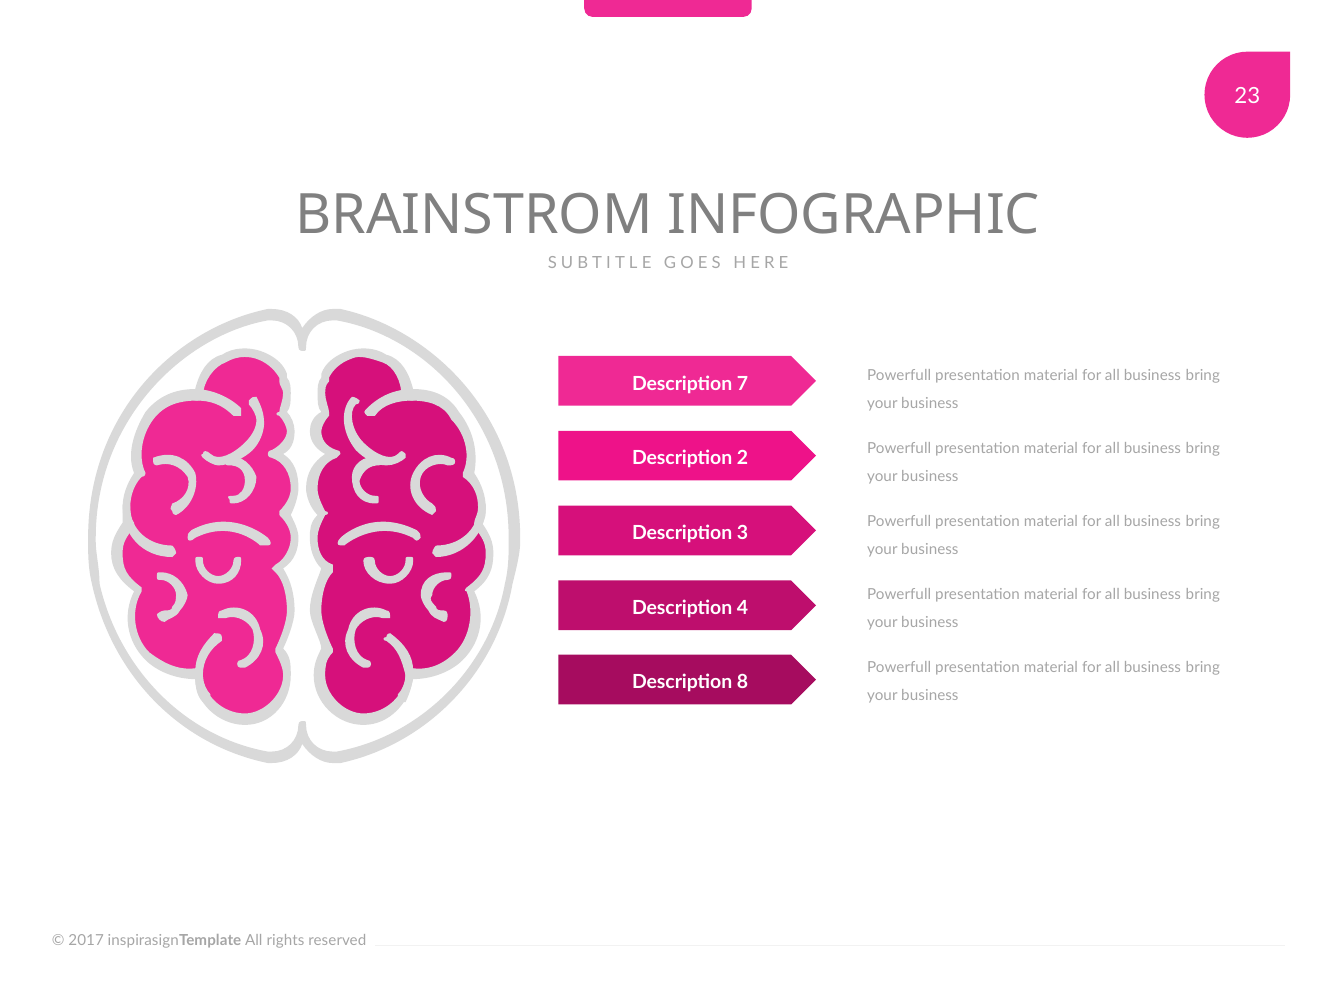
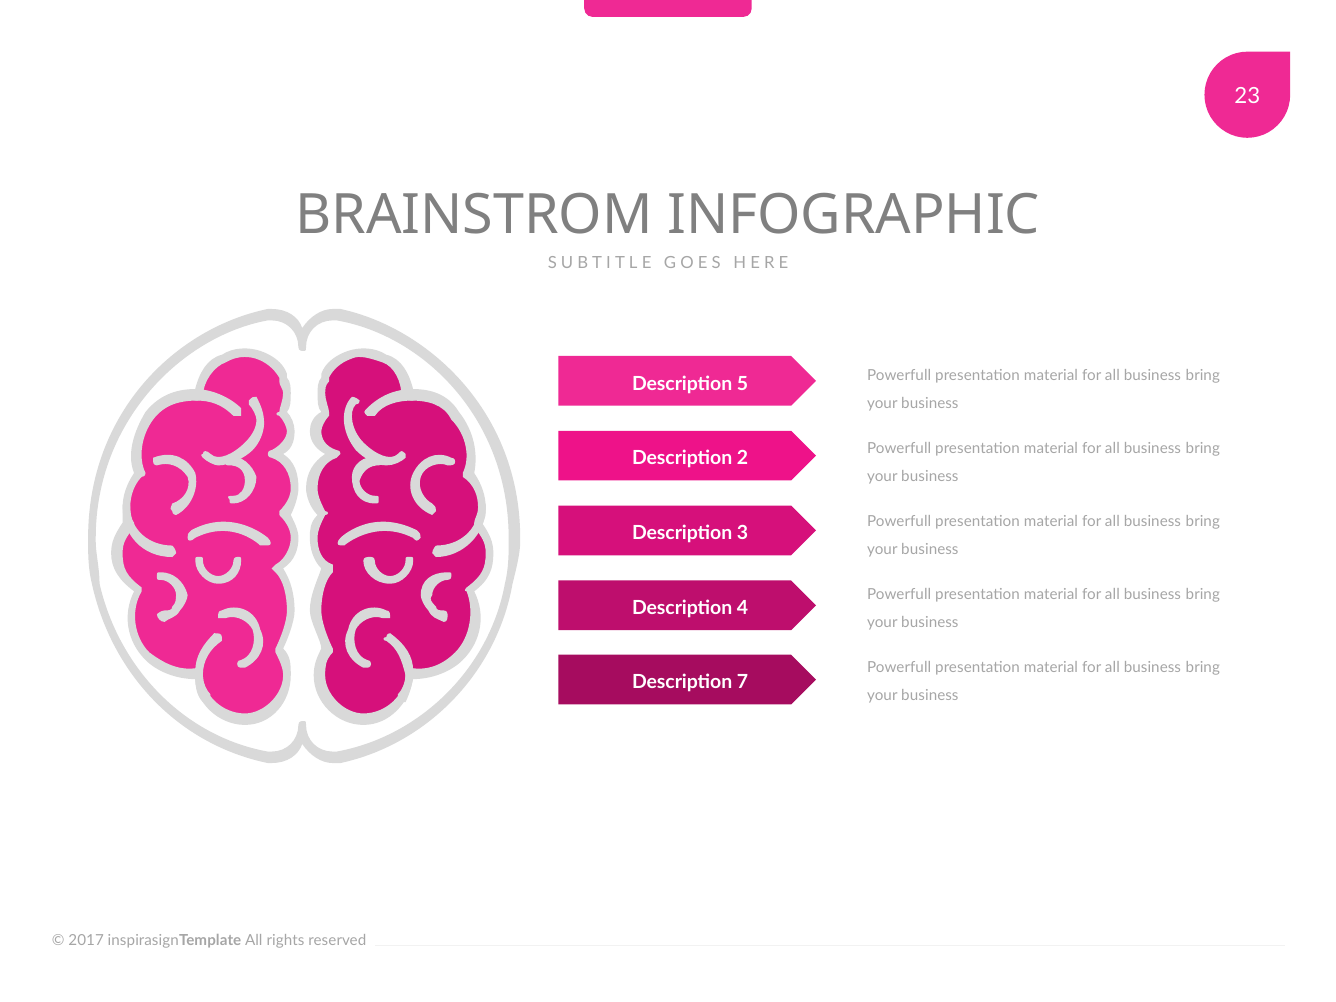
7: 7 -> 5 (743, 384)
8: 8 -> 7 (743, 682)
